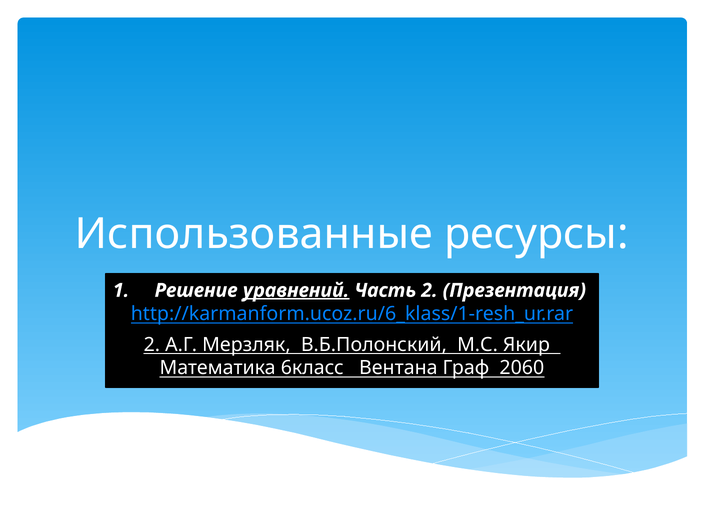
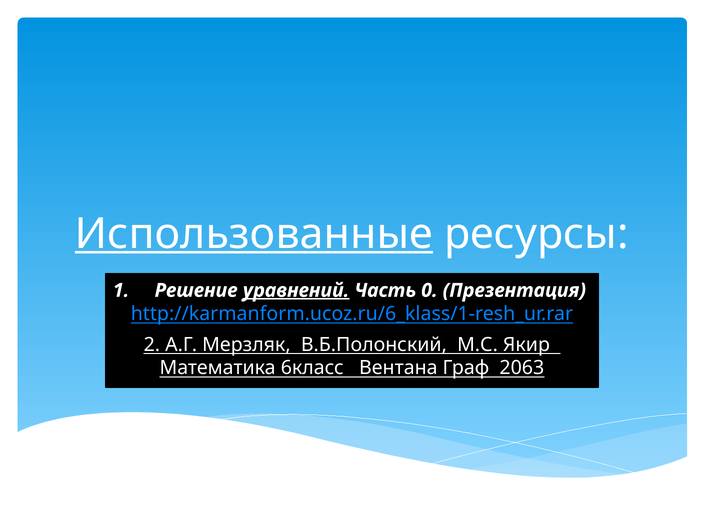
Использованные underline: none -> present (254, 234)
Часть 2: 2 -> 0 (429, 290)
2060: 2060 -> 2063 (522, 368)
